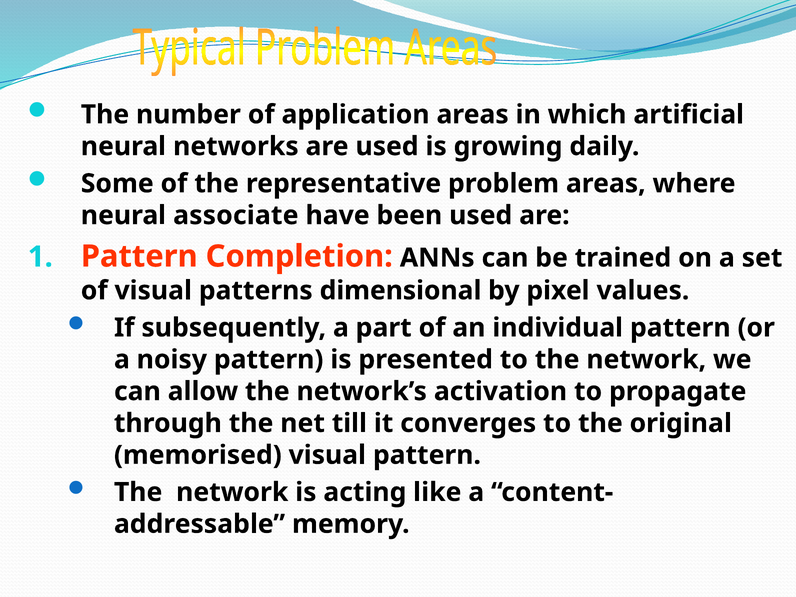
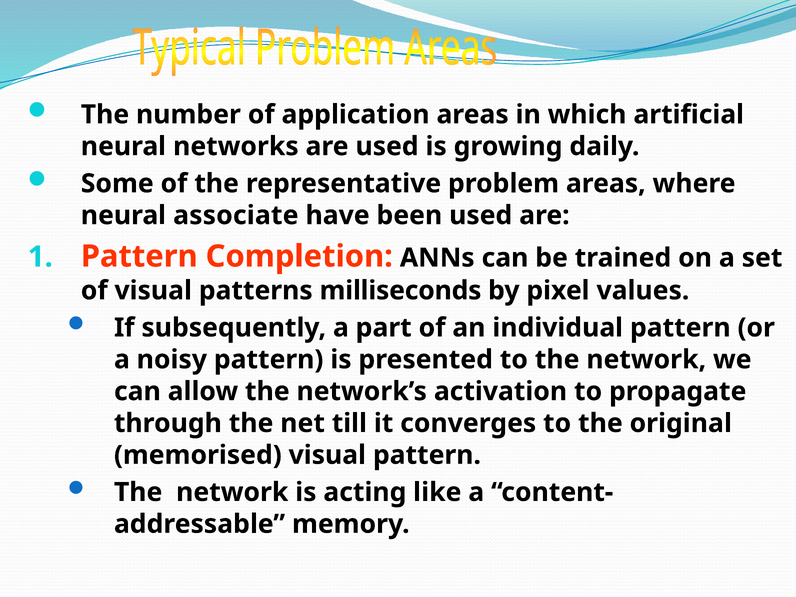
dimensional: dimensional -> milliseconds (401, 291)
